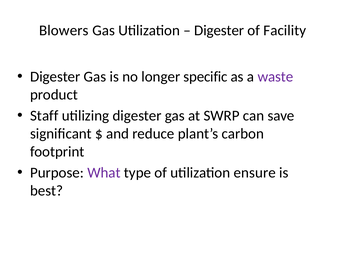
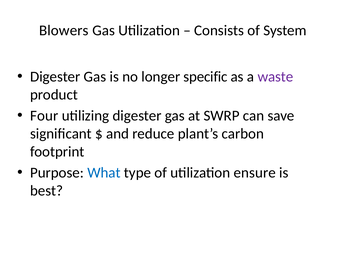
Digester: Digester -> Consists (219, 31)
Facility: Facility -> System (285, 31)
Staff: Staff -> Four (44, 116)
What colour: purple -> blue (104, 172)
